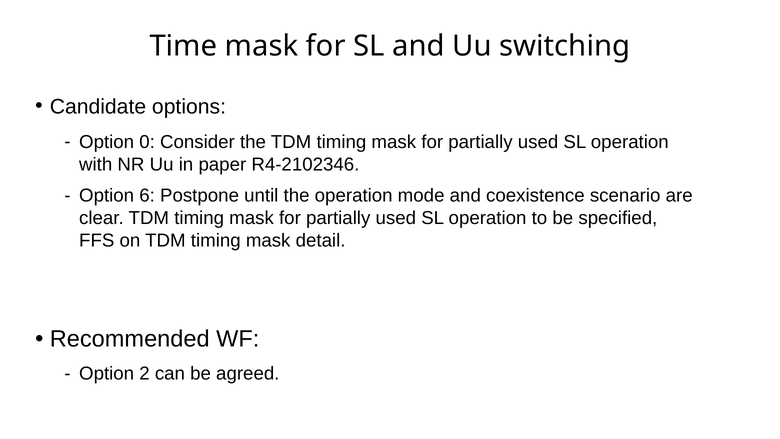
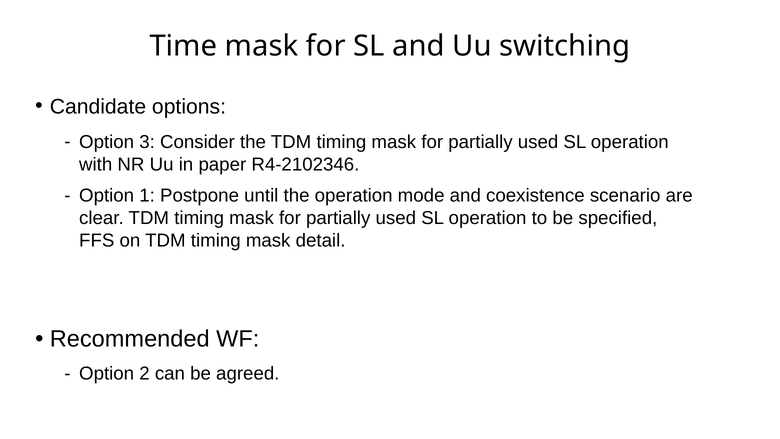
0: 0 -> 3 (147, 142)
6: 6 -> 1 (147, 196)
